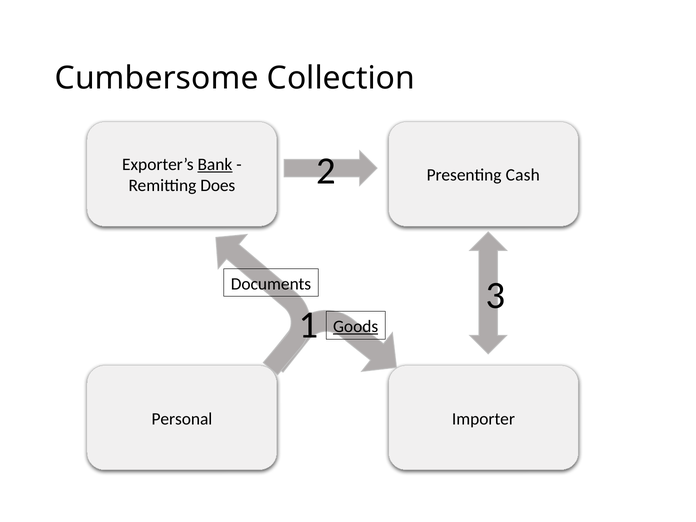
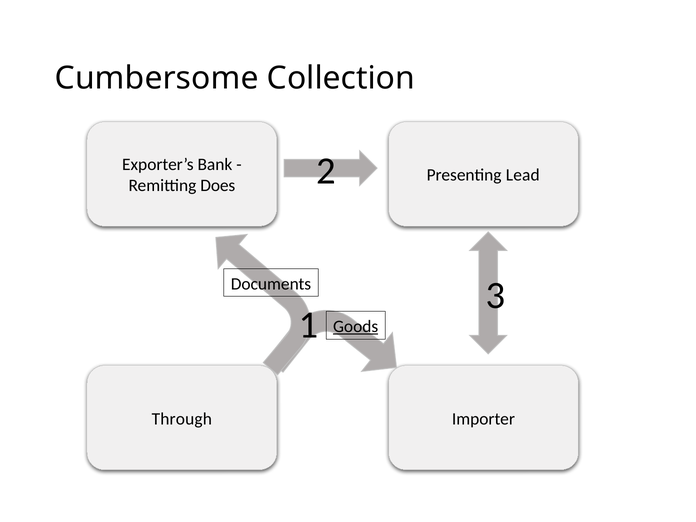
Bank underline: present -> none (215, 165)
Cash: Cash -> Lead (523, 175)
Personal: Personal -> Through (182, 419)
